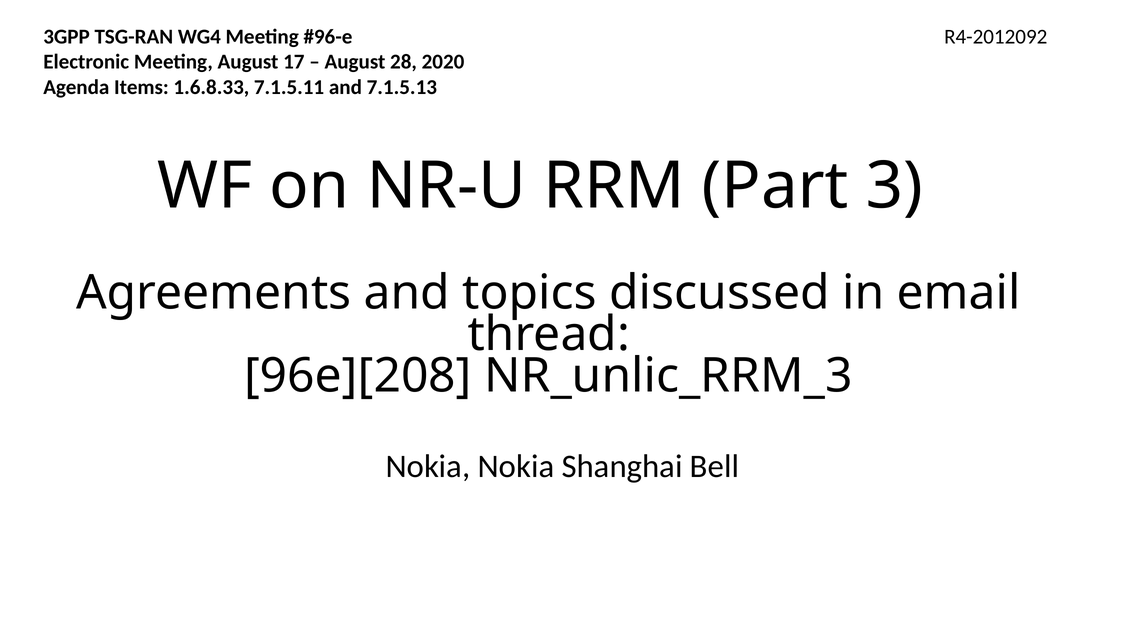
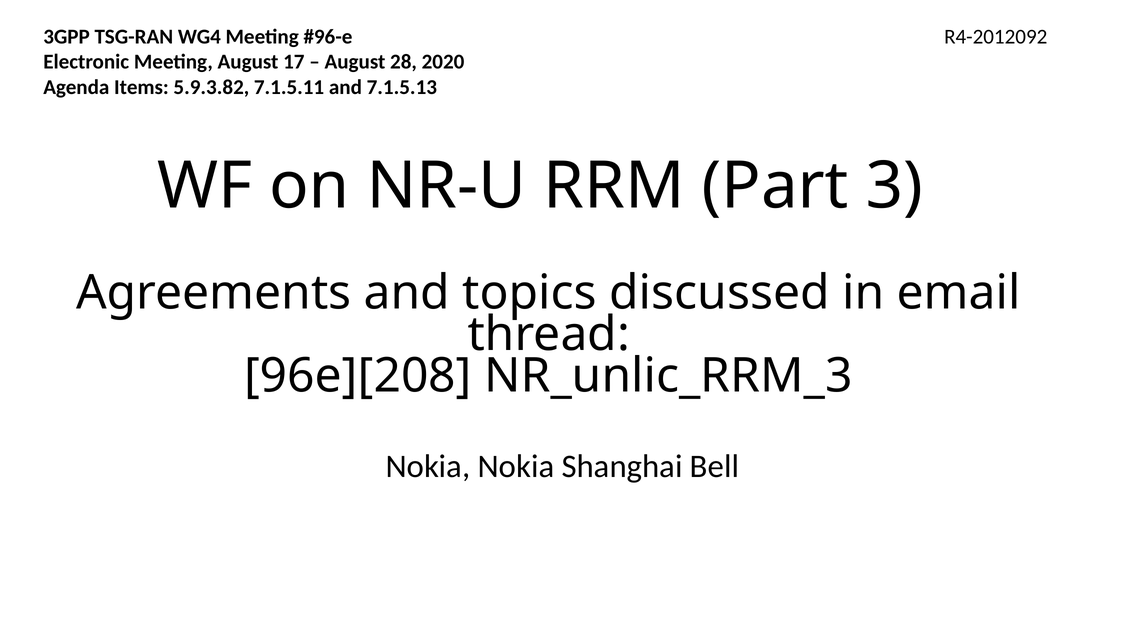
1.6.8.33: 1.6.8.33 -> 5.9.3.82 (211, 87)
